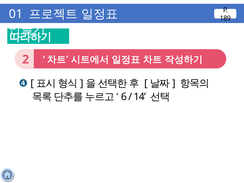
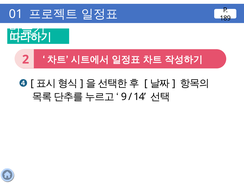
6: 6 -> 9 (124, 97)
